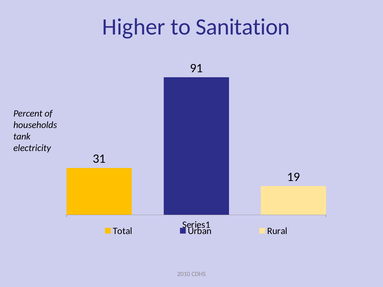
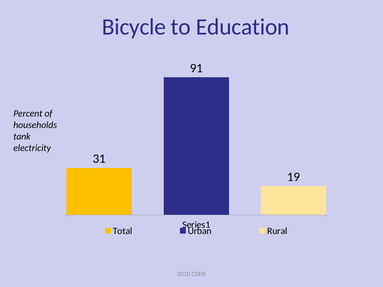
Higher: Higher -> Bicycle (134, 27)
Sanitation: Sanitation -> Education (243, 27)
